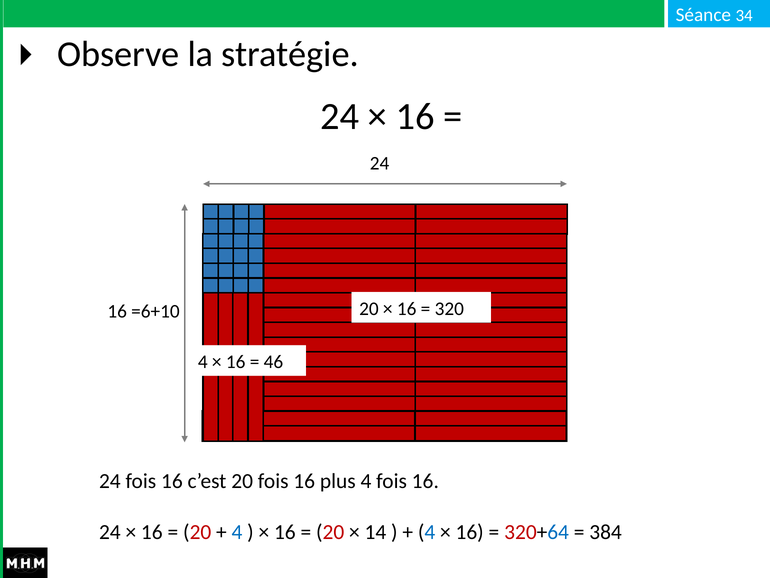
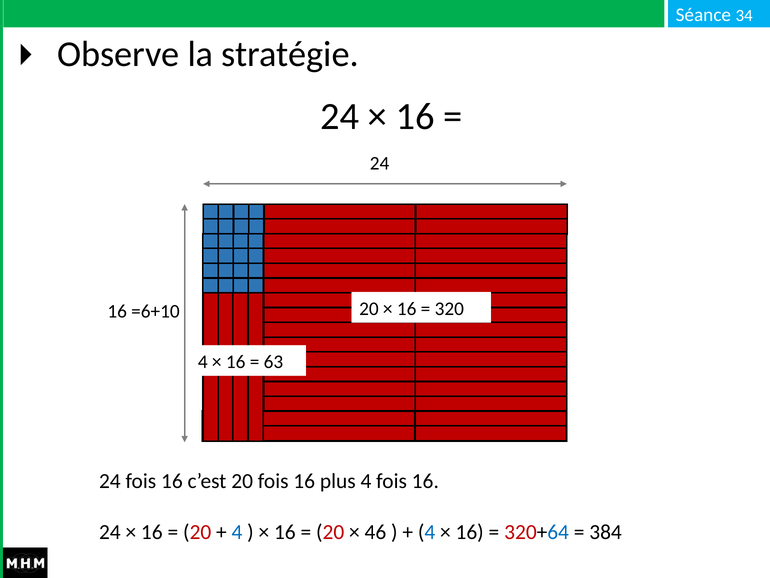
46: 46 -> 63 (273, 362)
14: 14 -> 46 (375, 532)
